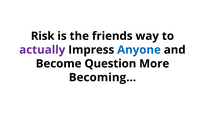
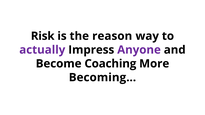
friends: friends -> reason (112, 36)
Anyone colour: blue -> purple (139, 50)
Question: Question -> Coaching (110, 64)
